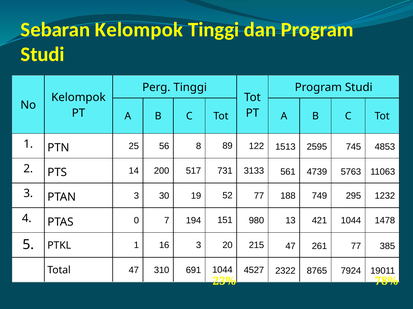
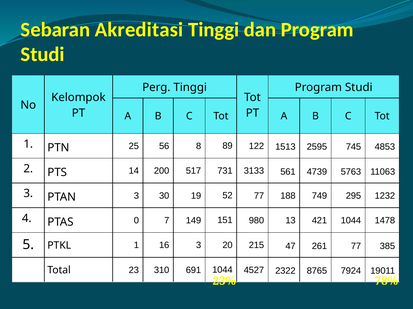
Sebaran Kelompok: Kelompok -> Akreditasi (139, 30)
194: 194 -> 149 (194, 221)
Total 47: 47 -> 23 (134, 271)
